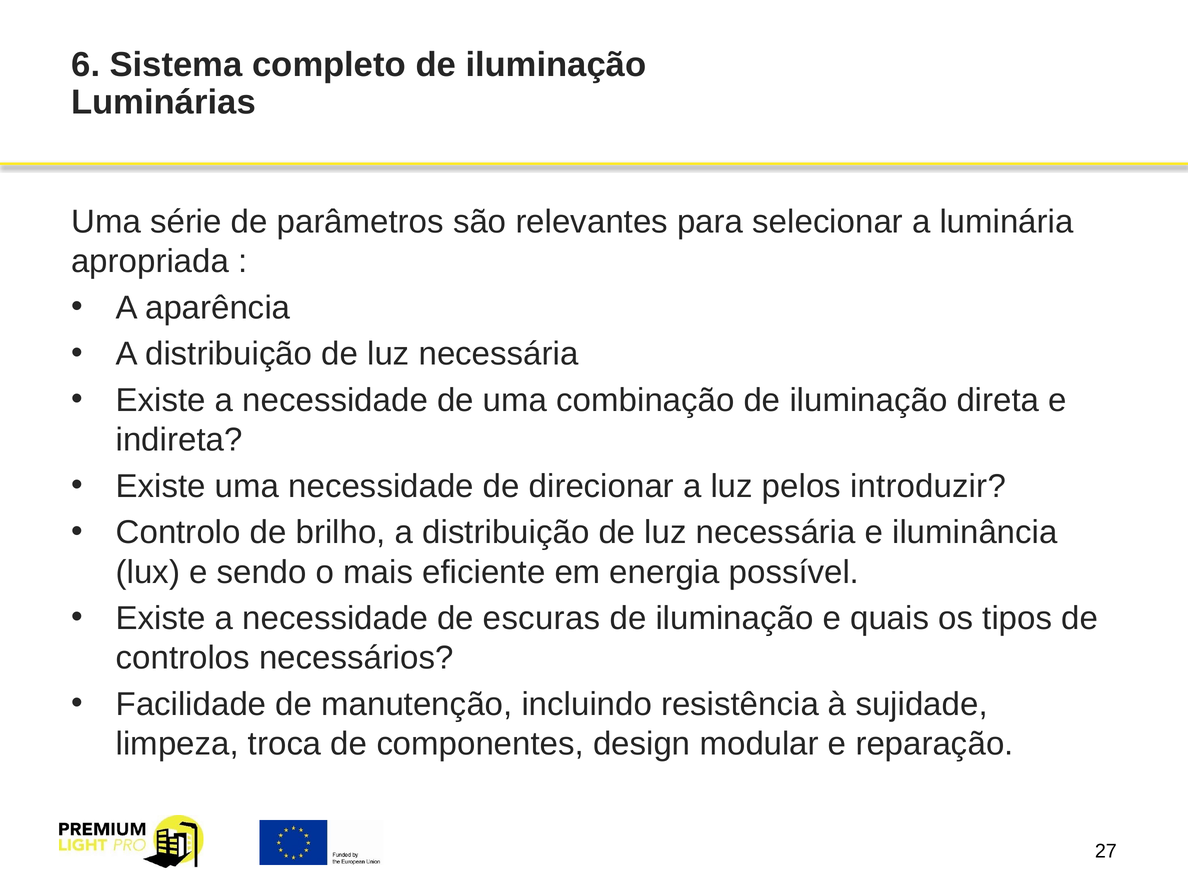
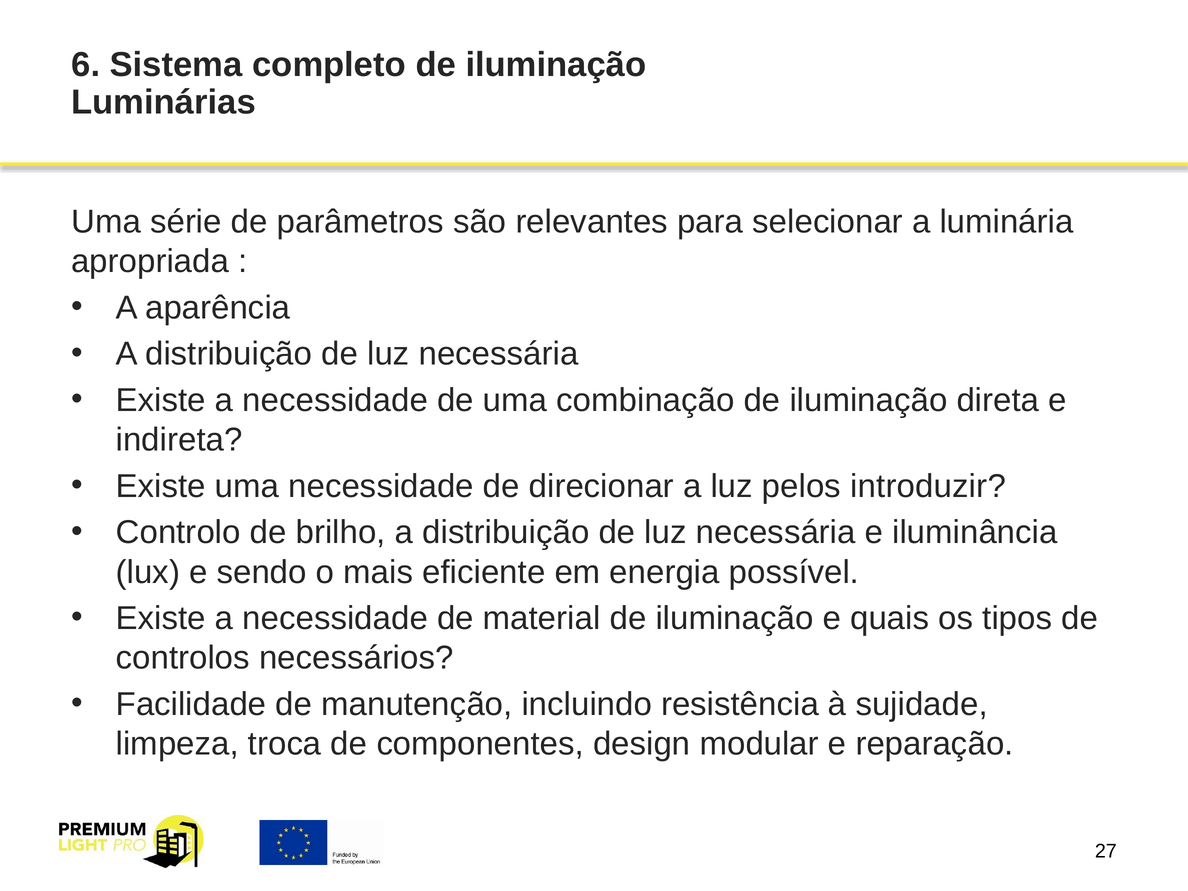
escuras: escuras -> material (542, 618)
